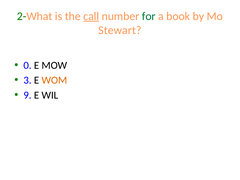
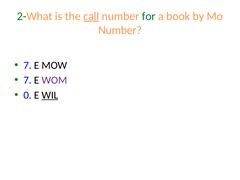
Stewart: Stewart -> Number (120, 30)
0: 0 -> 7 (27, 65)
3: 3 -> 7 (27, 80)
WOM colour: orange -> purple (54, 80)
9: 9 -> 0 (27, 95)
WIL underline: none -> present (50, 95)
